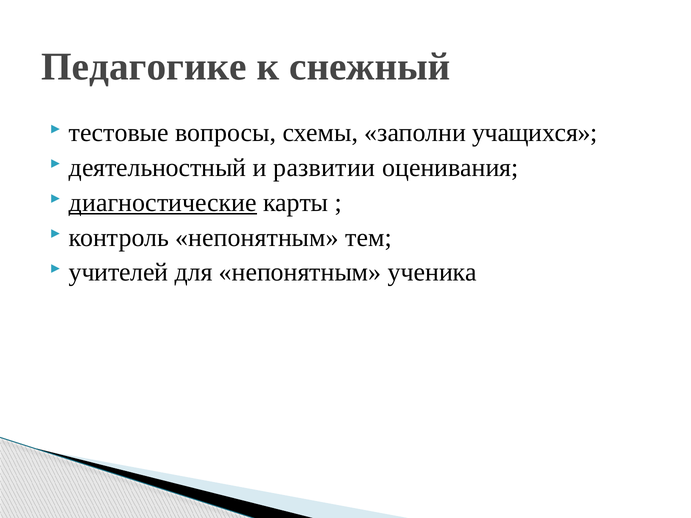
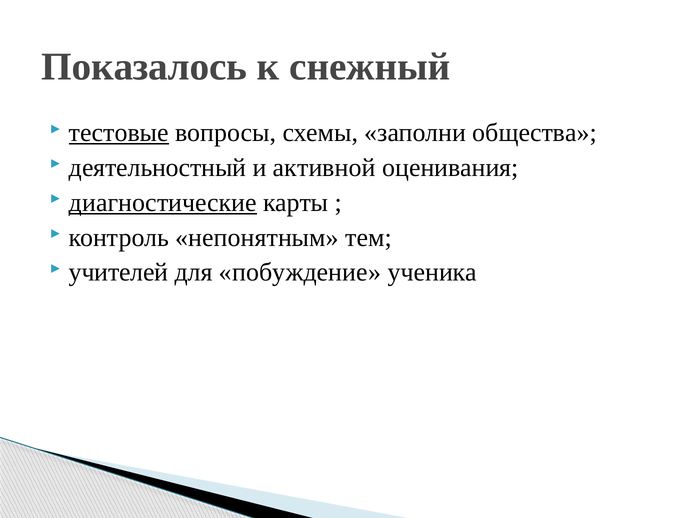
Педагогике: Педагогике -> Показалось (144, 67)
тестовые underline: none -> present (119, 133)
учащихся: учащихся -> общества (535, 133)
развитии: развитии -> активной (324, 168)
для непонятным: непонятным -> побуждение (300, 273)
